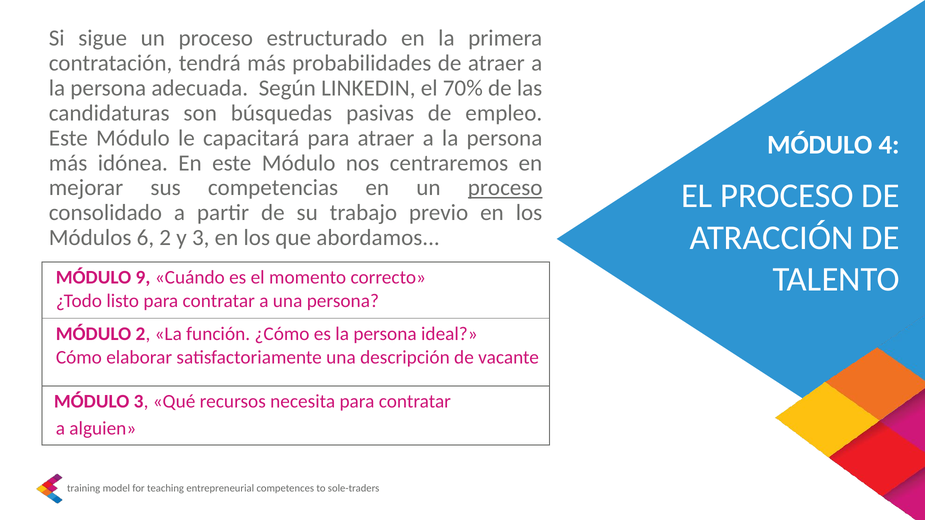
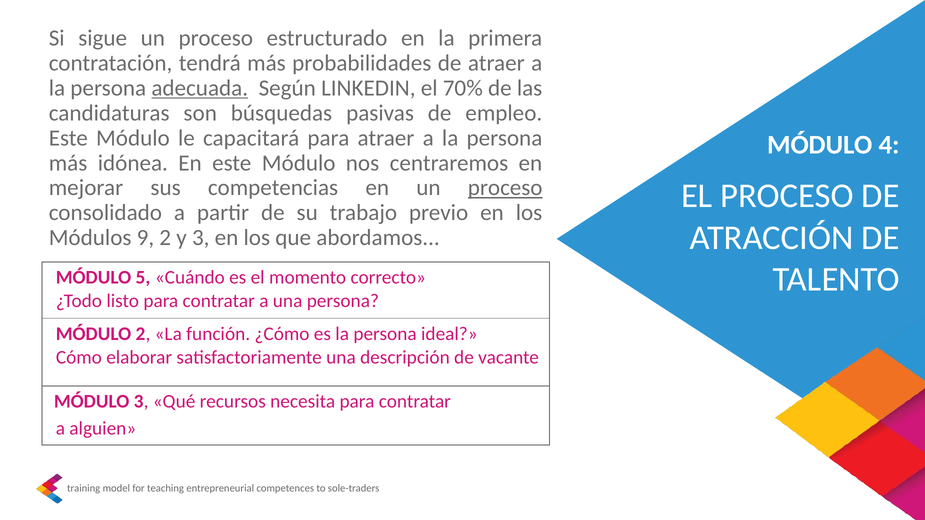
adecuada underline: none -> present (200, 88)
6: 6 -> 9 (145, 238)
9: 9 -> 5 (143, 278)
